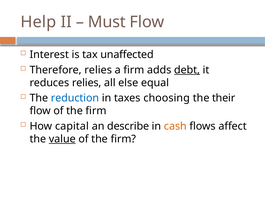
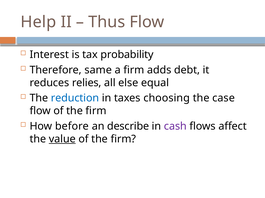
Must: Must -> Thus (107, 22)
unaffected: unaffected -> probability (127, 55)
Therefore relies: relies -> same (98, 70)
debt underline: present -> none (187, 70)
their: their -> case (224, 98)
capital: capital -> before (72, 127)
cash colour: orange -> purple (175, 127)
